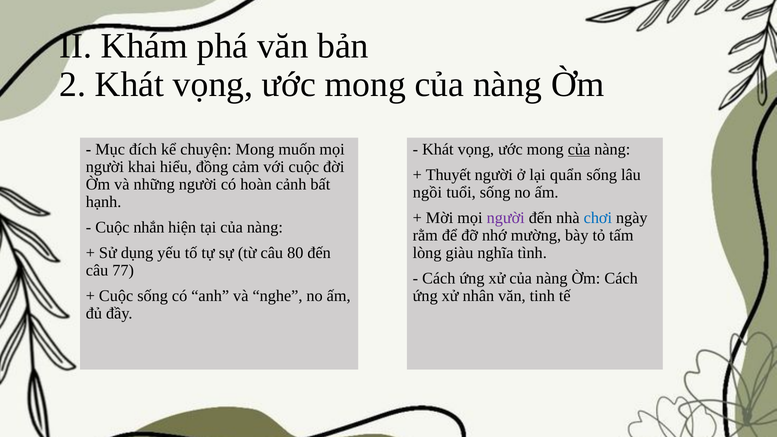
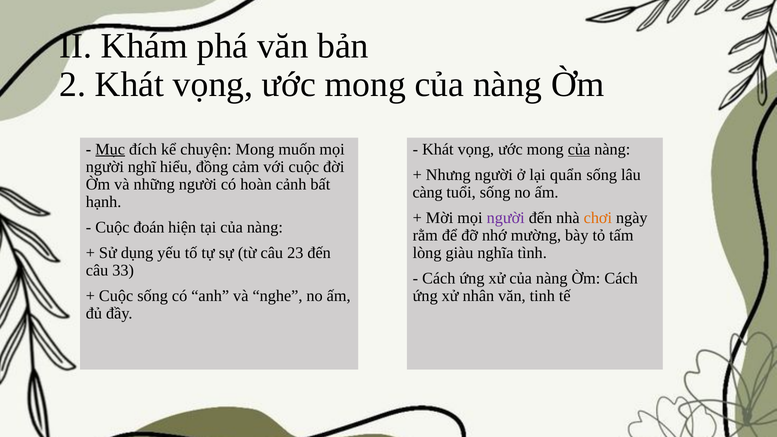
Mục underline: none -> present (110, 149)
khai: khai -> nghĩ (142, 167)
Thuyết: Thuyết -> Nhưng (448, 175)
ngồi: ngồi -> càng (428, 192)
chơi colour: blue -> orange (598, 218)
nhắn: nhắn -> đoán (149, 227)
80: 80 -> 23 (295, 253)
77: 77 -> 33 (123, 270)
